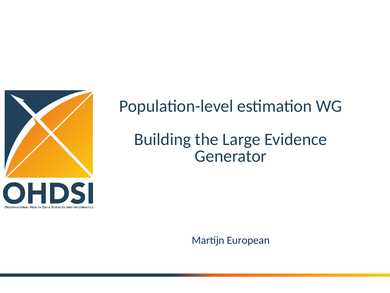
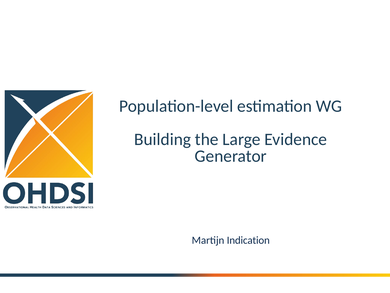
European: European -> Indication (248, 240)
